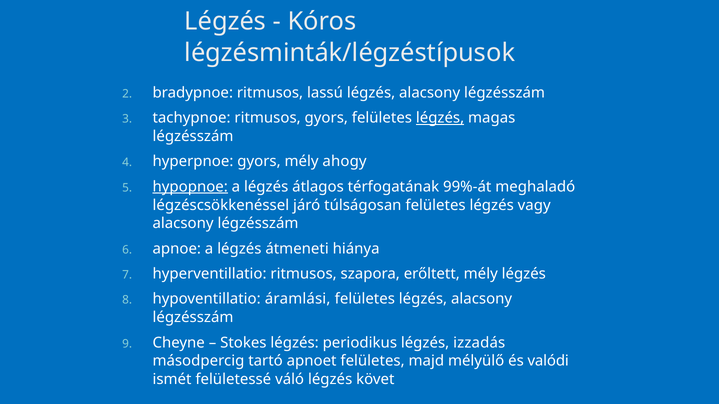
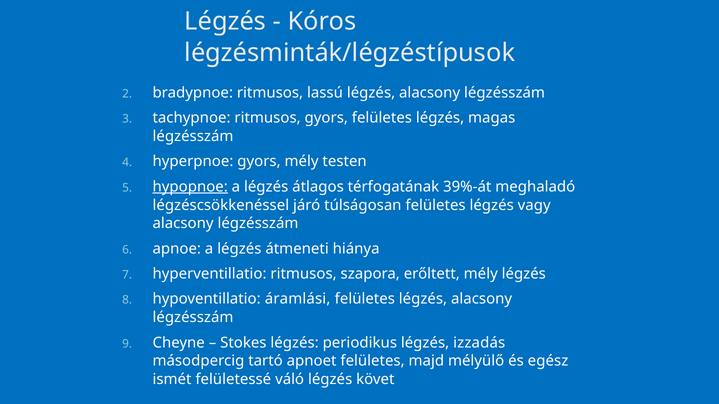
légzés underline: present -> none (440, 118)
ahogy: ahogy -> testen (345, 162)
99%-át: 99%-át -> 39%-át (467, 187)
valódi: valódi -> egész (548, 361)
